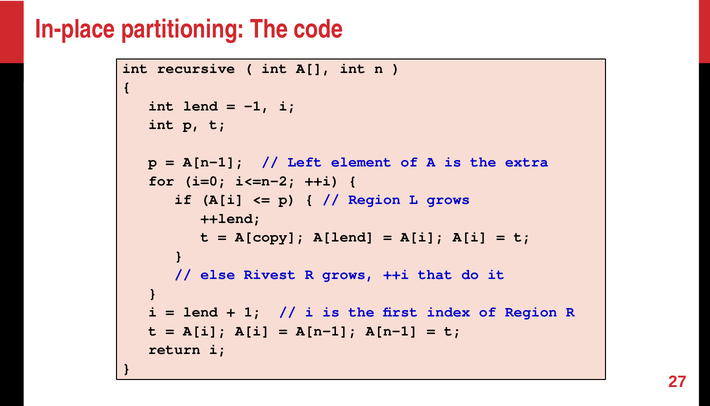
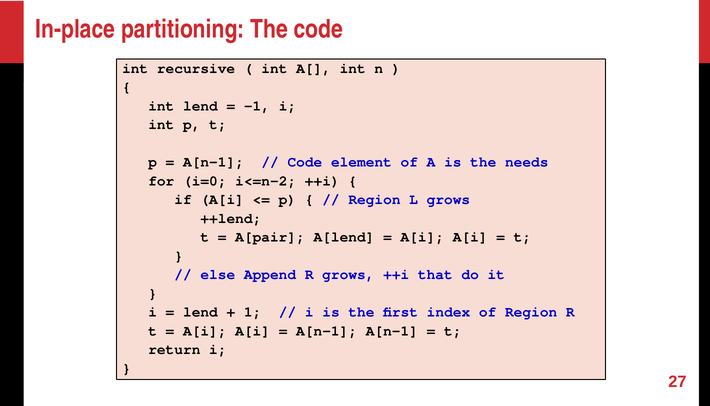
Left: Left -> Code (305, 162)
extra: extra -> needs (527, 162)
A[copy: A[copy -> A[pair (270, 237)
Rivest: Rivest -> Append (270, 275)
